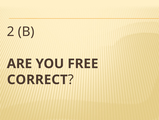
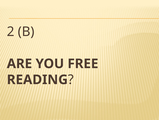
CORRECT: CORRECT -> READING (37, 79)
